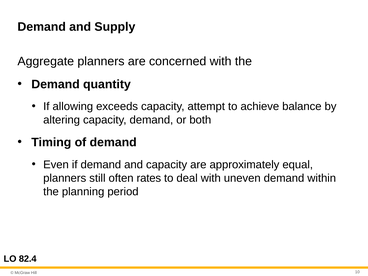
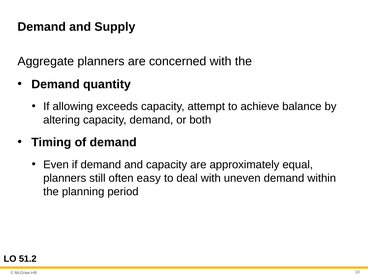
rates: rates -> easy (149, 178)
82.4: 82.4 -> 51.2 (28, 259)
